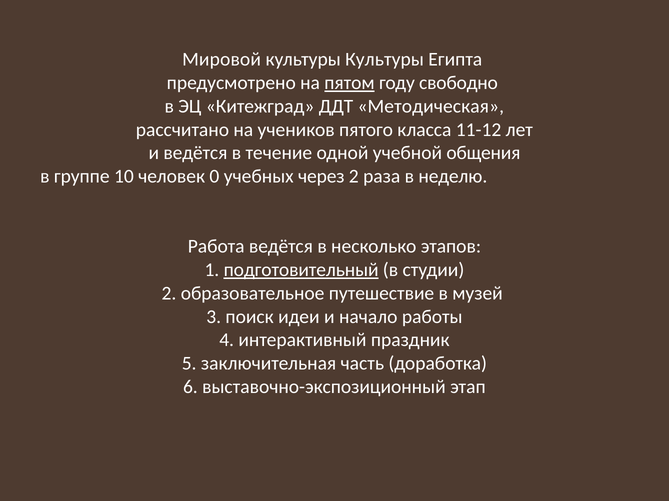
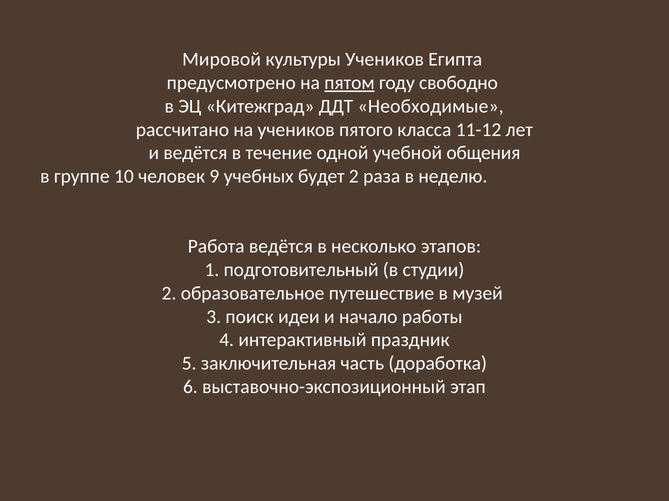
культуры Культуры: Культуры -> Учеников (385, 60)
Методическая: Методическая -> Необходимые (431, 106)
0: 0 -> 9 (214, 177)
через: через -> будет (321, 177)
подготовительный underline: present -> none (301, 270)
